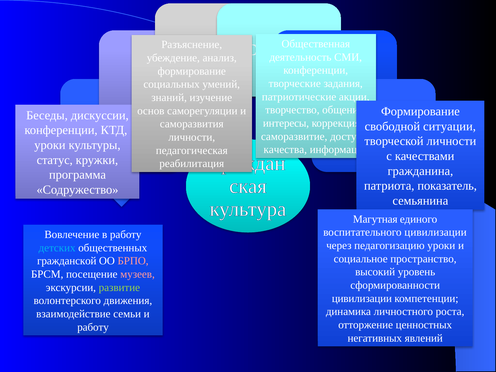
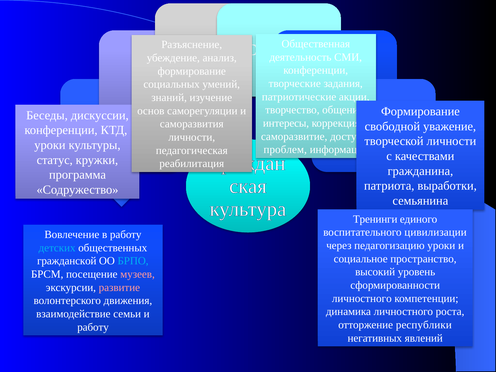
ситуации: ситуации -> уважение (450, 126)
качества: качества -> проблем (285, 150)
показатель: показатель -> выработки (447, 186)
Магутная: Магутная -> Тренинги (375, 219)
БРПО colour: pink -> light blue (133, 261)
развитие colour: light green -> pink (119, 287)
цивилизации: цивилизации -> личностного (362, 298)
ценностных: ценностных -> республики (424, 325)
